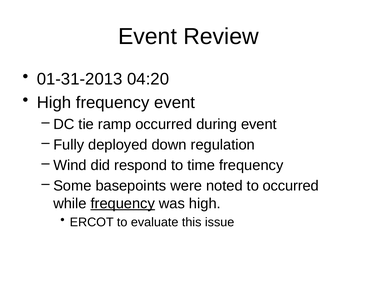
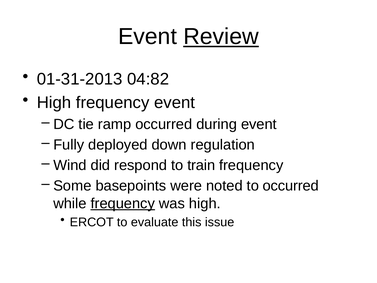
Review underline: none -> present (221, 36)
04:20: 04:20 -> 04:82 (148, 79)
time: time -> train (201, 165)
